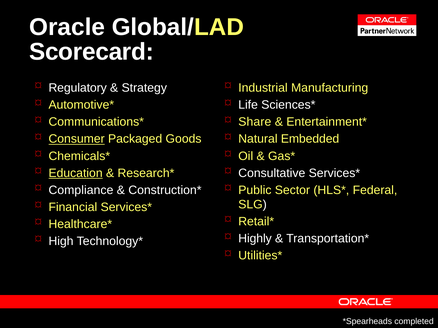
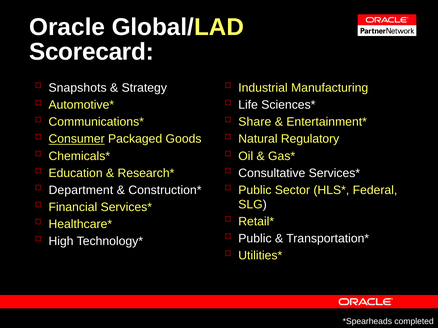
Regulatory: Regulatory -> Snapshots (78, 88)
Embedded: Embedded -> Regulatory (310, 139)
Education underline: present -> none (76, 173)
Compliance: Compliance -> Department (81, 190)
Highly: Highly -> Public (255, 239)
